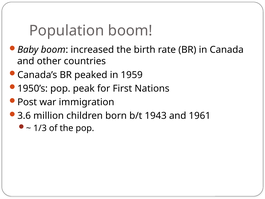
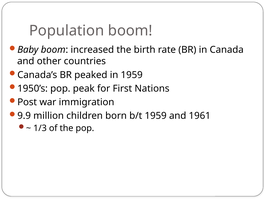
3.6: 3.6 -> 9.9 (24, 116)
b/t 1943: 1943 -> 1959 (156, 116)
